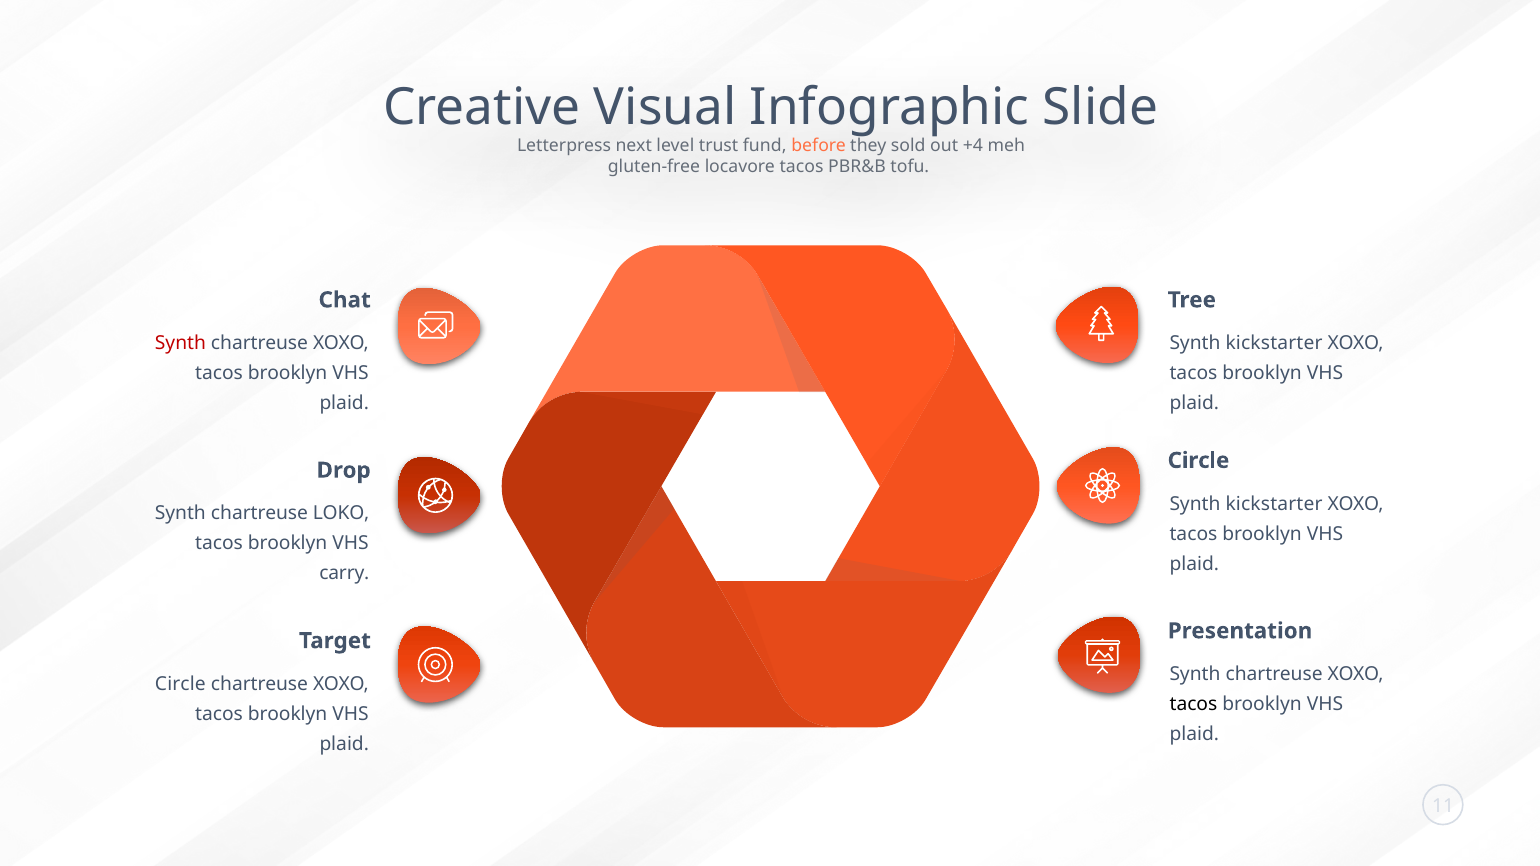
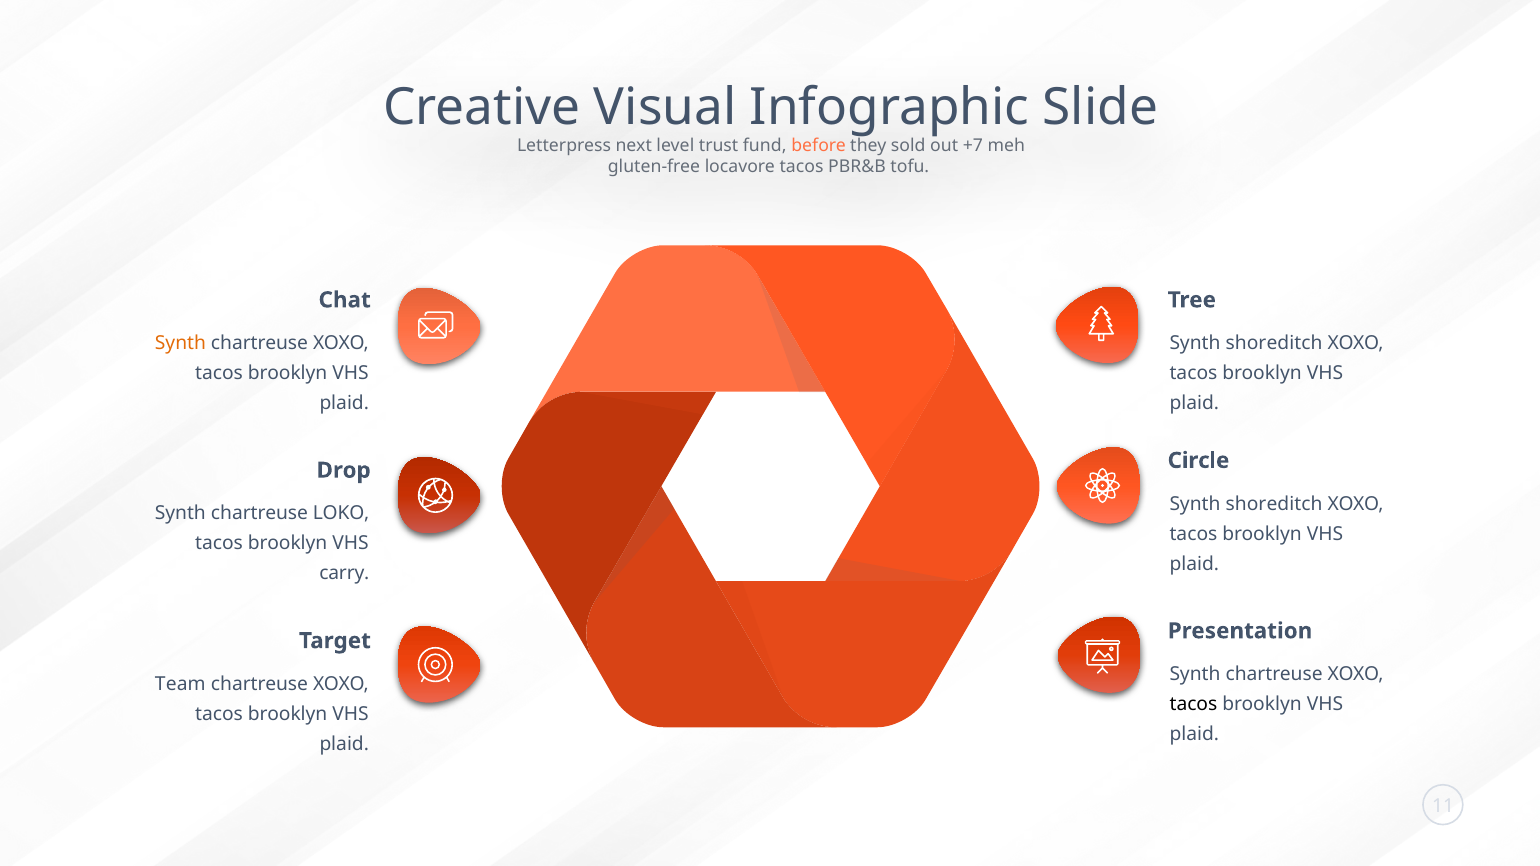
+4: +4 -> +7 (973, 145)
Synth colour: red -> orange (180, 343)
kickstarter: kickstarter -> shoreditch (1274, 343)
kickstarter: kickstarter -> shoreditch (1274, 504)
Circle: Circle -> Team (180, 684)
